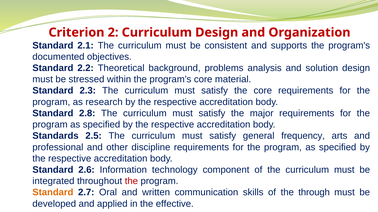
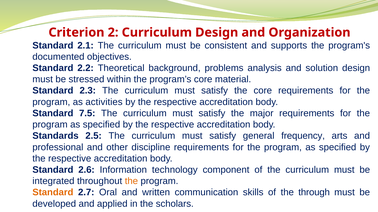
research: research -> activities (104, 102)
2.8: 2.8 -> 7.5 (87, 114)
the colour: red -> orange (131, 182)
effective: effective -> scholars (175, 204)
